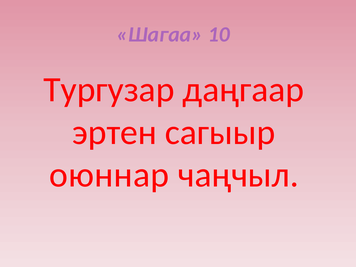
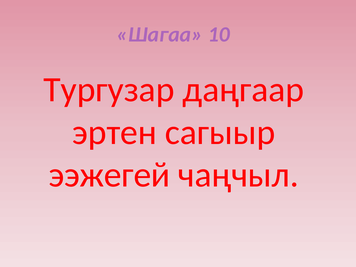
оюннар: оюннар -> ээжегей (109, 175)
